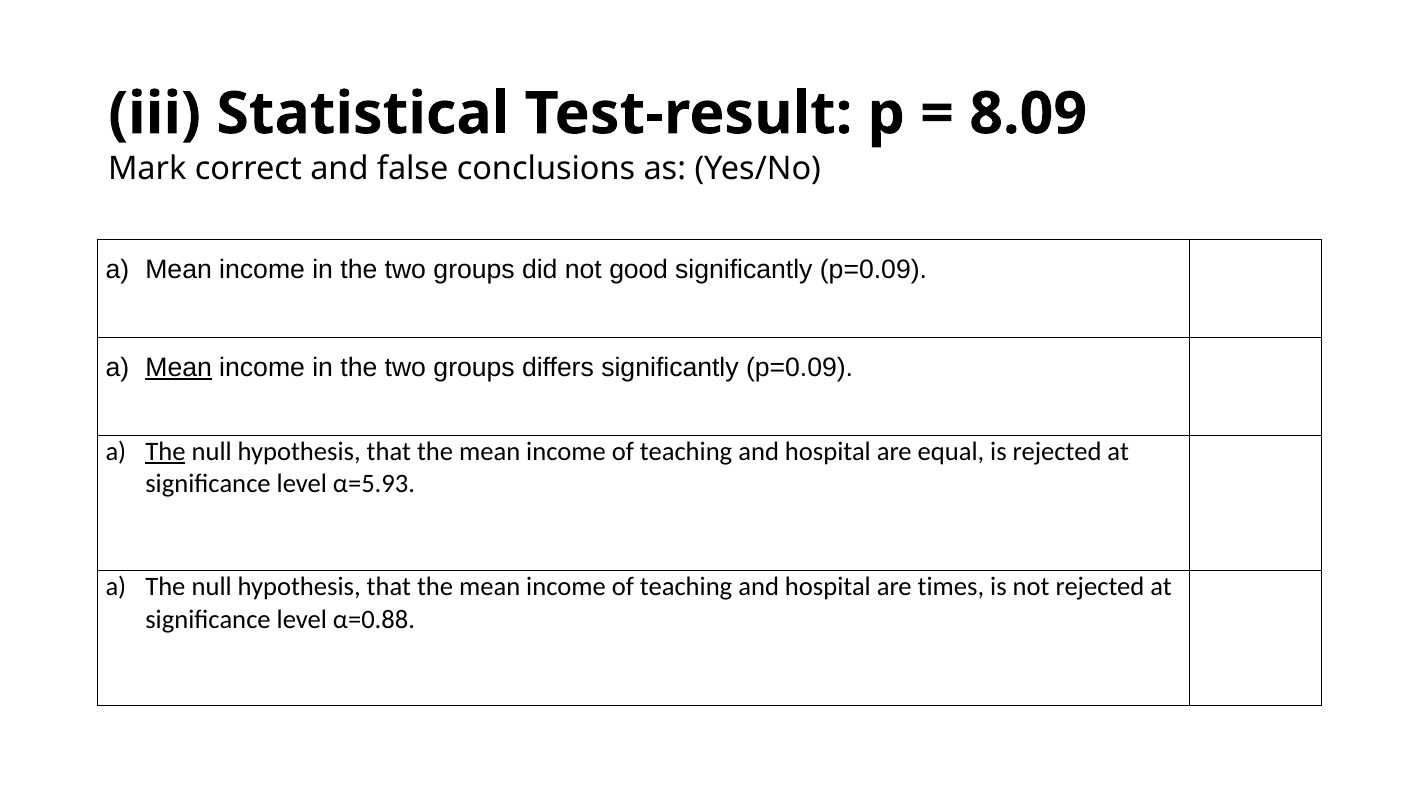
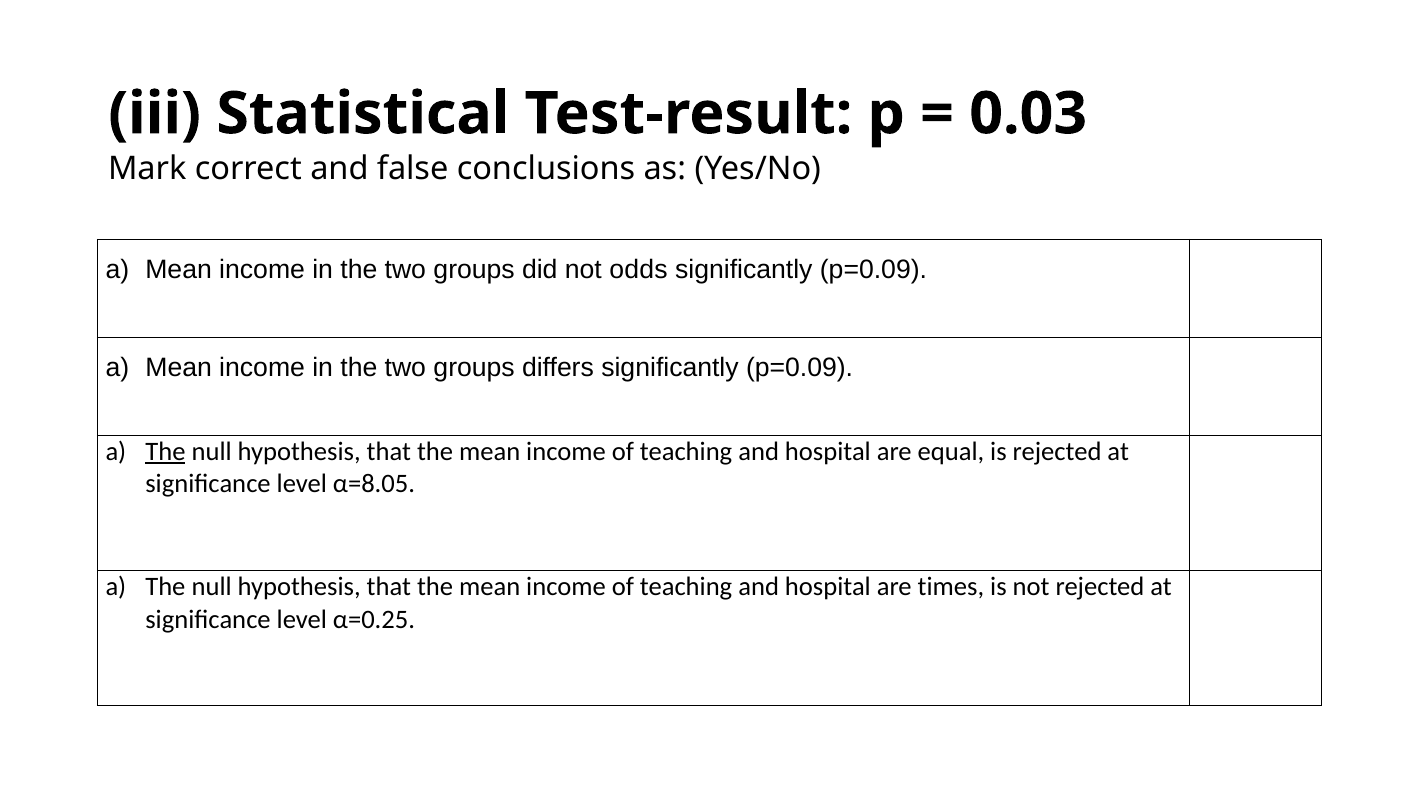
8.09: 8.09 -> 0.03 (1028, 114)
good: good -> odds (638, 270)
Mean underline: present -> none (179, 368)
α=5.93: α=5.93 -> α=8.05 (374, 484)
α=0.88: α=0.88 -> α=0.25 (374, 620)
